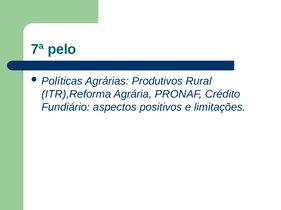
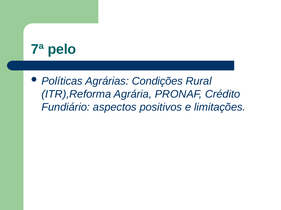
Produtivos: Produtivos -> Condições (157, 81)
